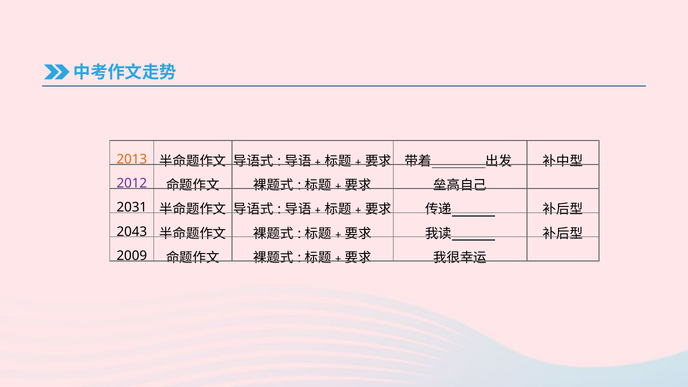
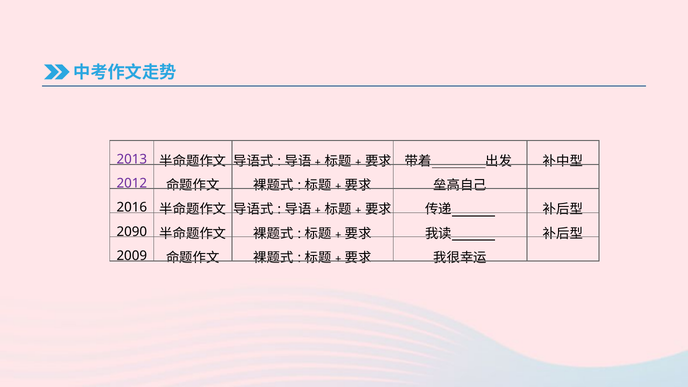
2013 colour: orange -> purple (132, 159)
2031: 2031 -> 2016 (132, 208)
2043: 2043 -> 2090 (132, 232)
